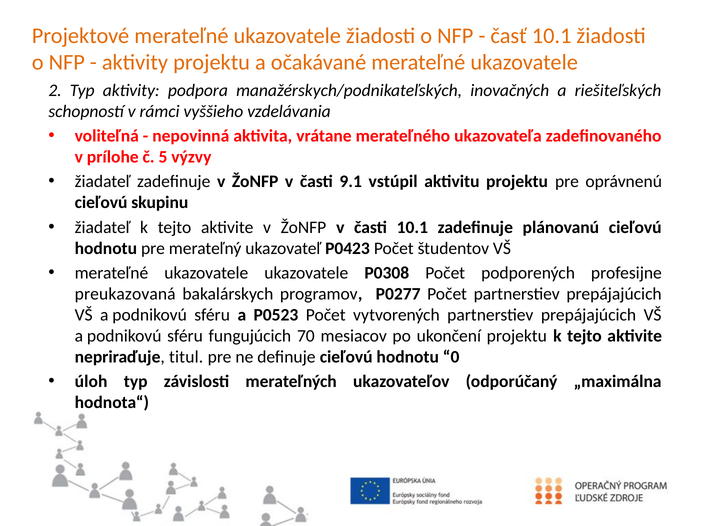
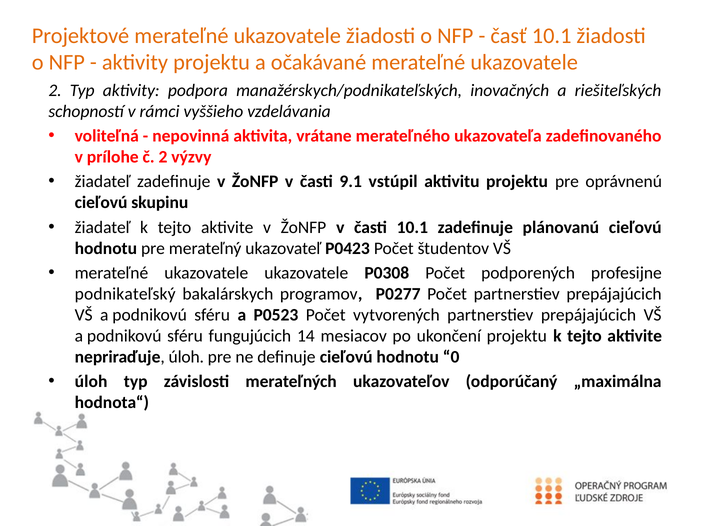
č 5: 5 -> 2 (163, 157)
preukazovaná: preukazovaná -> podnikateľský (125, 294)
70: 70 -> 14 (306, 336)
nepriraďuje titul: titul -> úloh (186, 357)
